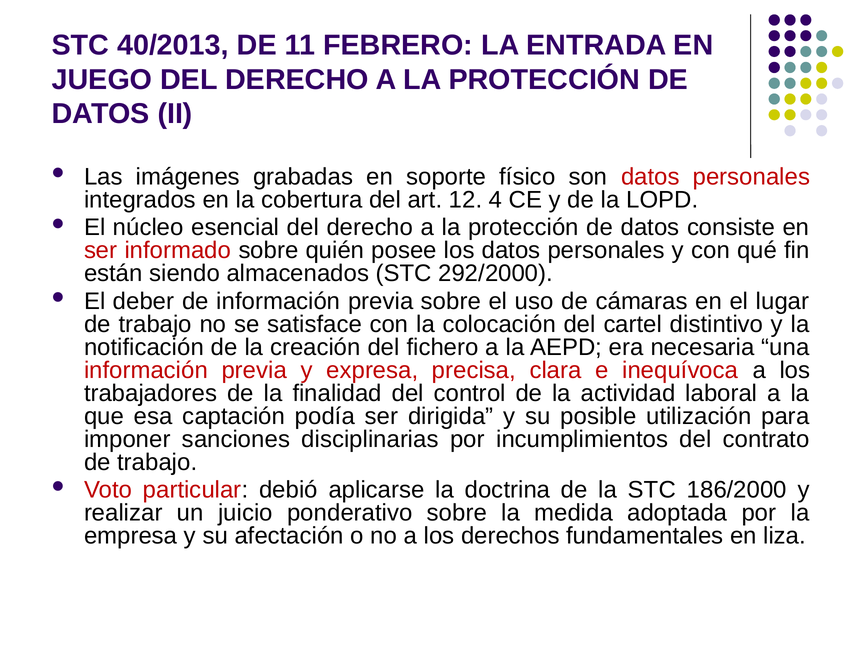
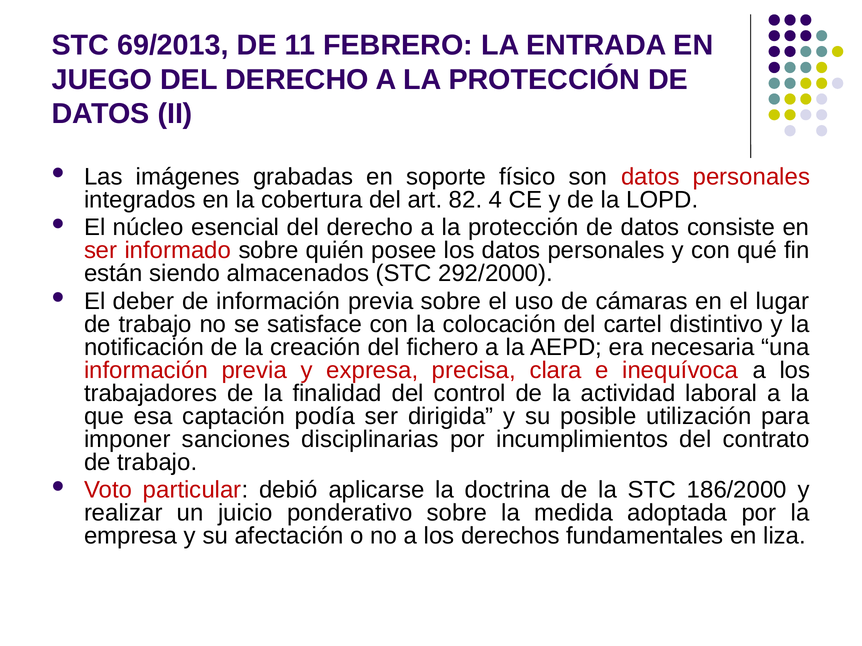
40/2013: 40/2013 -> 69/2013 (173, 45)
12: 12 -> 82 (466, 200)
